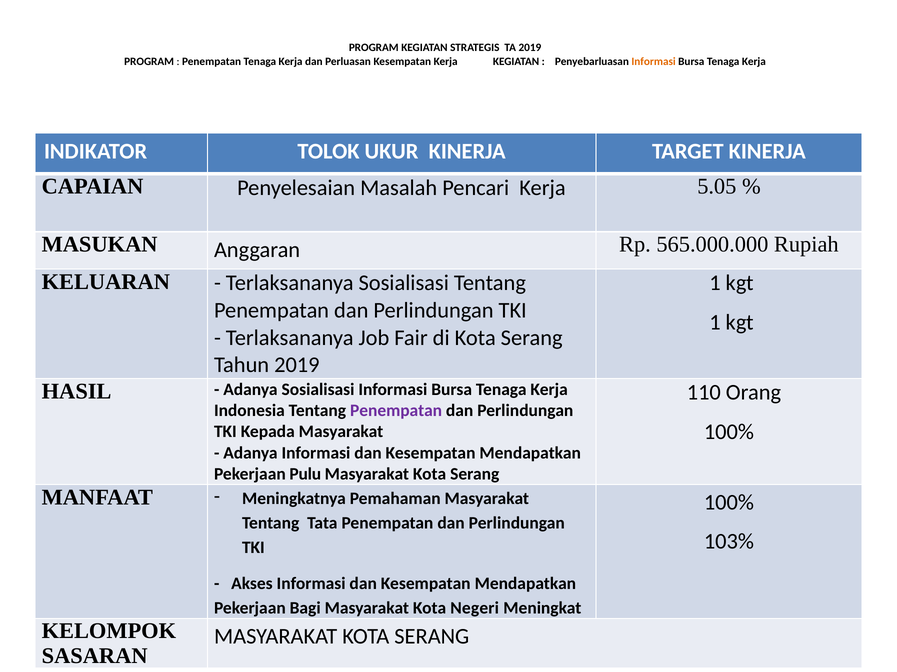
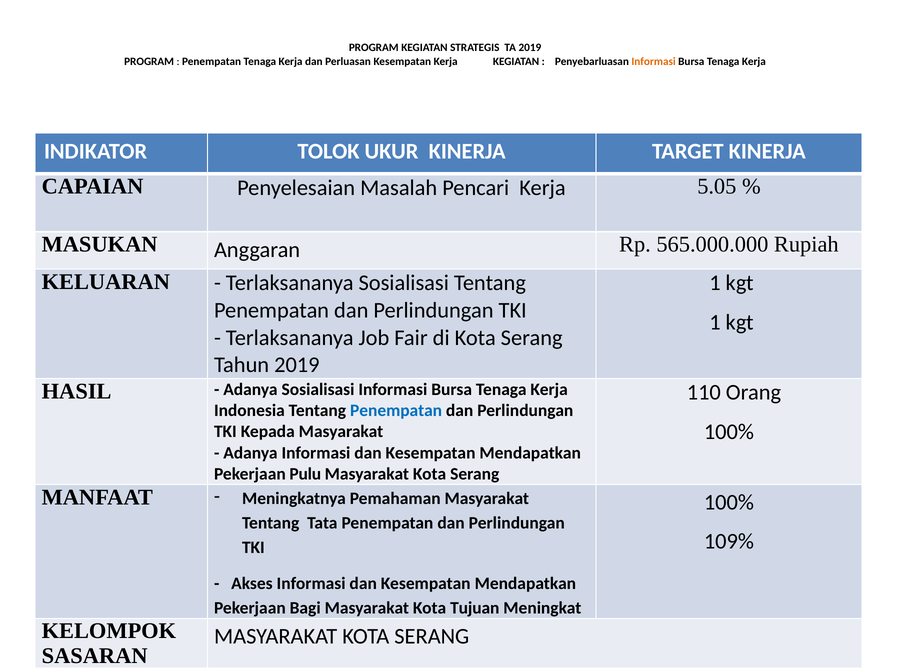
Penempatan colour: purple -> blue (396, 411)
103%: 103% -> 109% (729, 542)
Negeri: Negeri -> Tujuan (475, 609)
